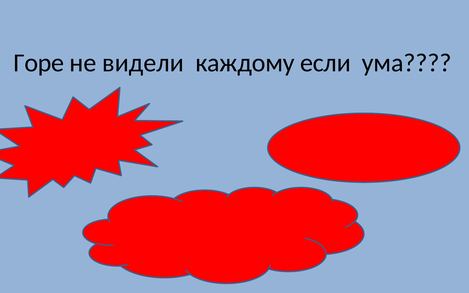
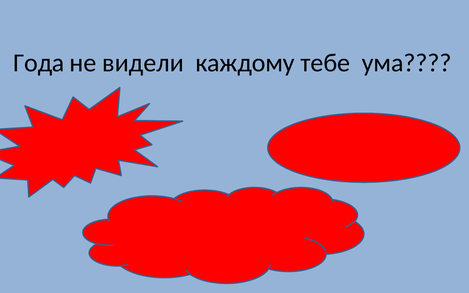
Горе: Горе -> Года (39, 63)
если: если -> тебе (325, 63)
